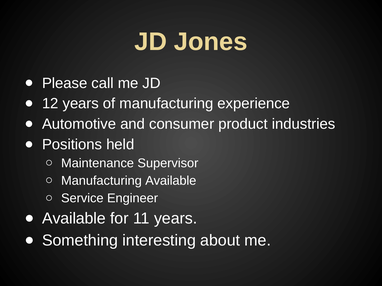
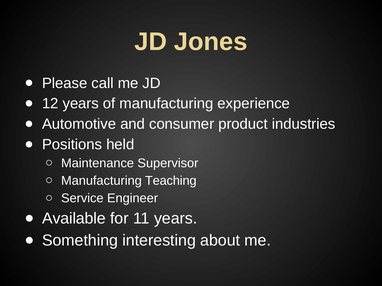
Manufacturing Available: Available -> Teaching (171, 181)
